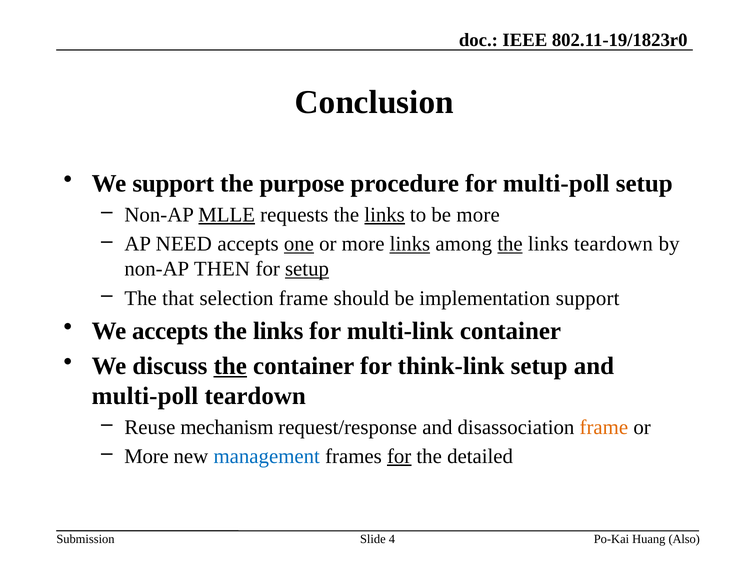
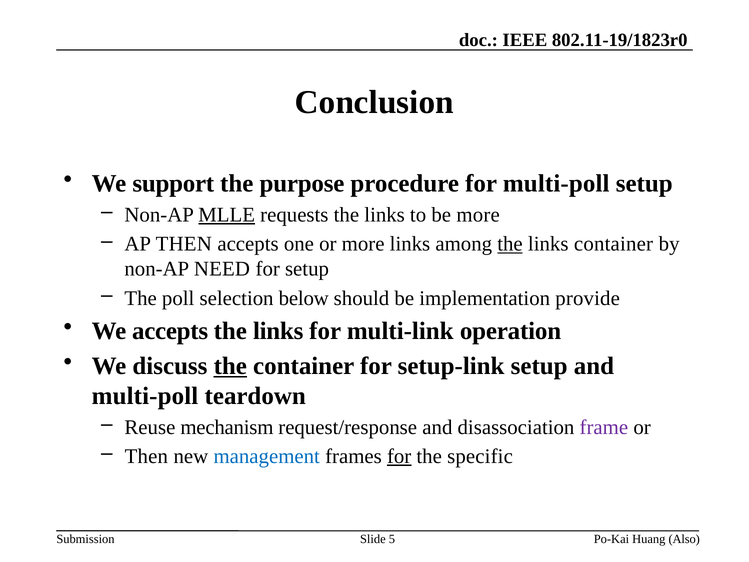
links underline: present -> none (385, 215)
AP NEED: NEED -> THEN (184, 244)
one underline: present -> none (299, 244)
links underline: present -> none (410, 244)
links teardown: teardown -> container (613, 244)
THEN: THEN -> NEED (222, 269)
setup underline: present -> none (307, 269)
that: that -> poll (178, 298)
selection frame: frame -> below (304, 298)
implementation support: support -> provide (588, 298)
multi-link container: container -> operation (511, 331)
think-link: think-link -> setup-link (451, 366)
frame colour: orange -> purple (604, 427)
More: More -> Then (146, 456)
detailed: detailed -> specific (480, 456)
4: 4 -> 5 (392, 539)
